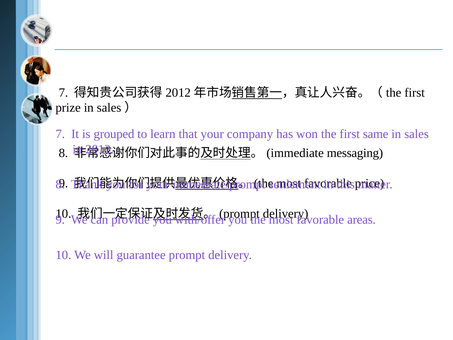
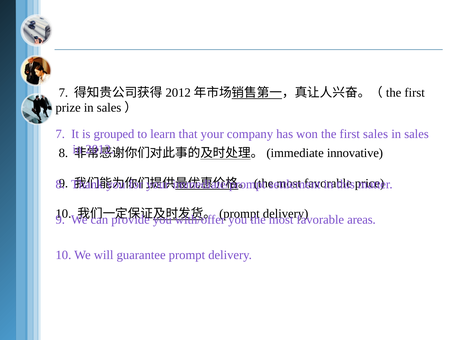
first same: same -> sales (376, 134)
messaging: messaging -> innovative (355, 153)
